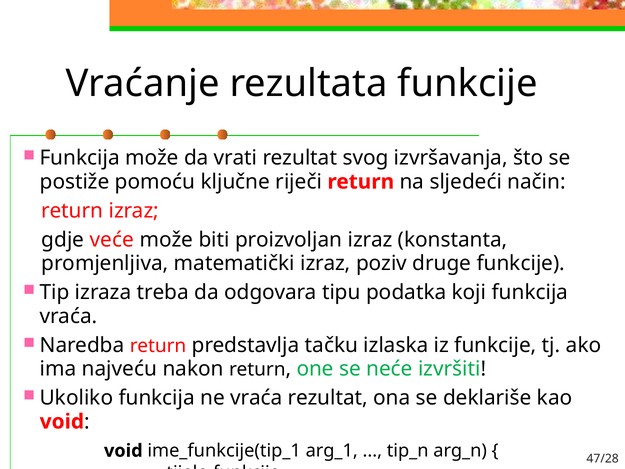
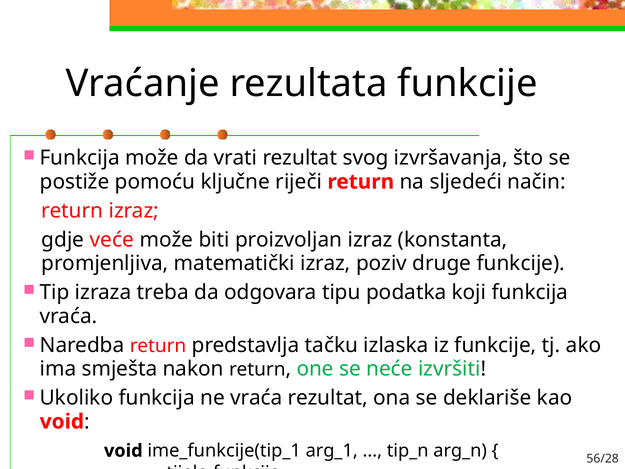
najveću: najveću -> smješta (119, 369)
47/28: 47/28 -> 56/28 (603, 458)
